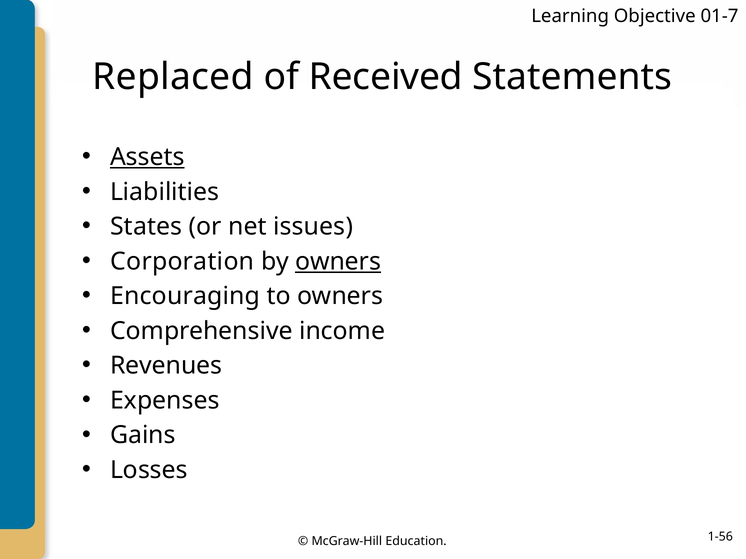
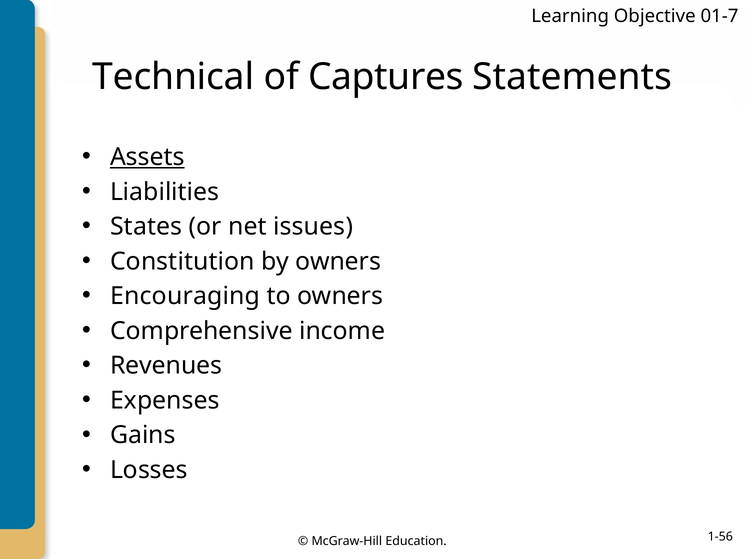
Replaced: Replaced -> Technical (173, 77)
Received: Received -> Captures (386, 77)
Corporation: Corporation -> Constitution (182, 262)
owners underline: present -> none (338, 262)
